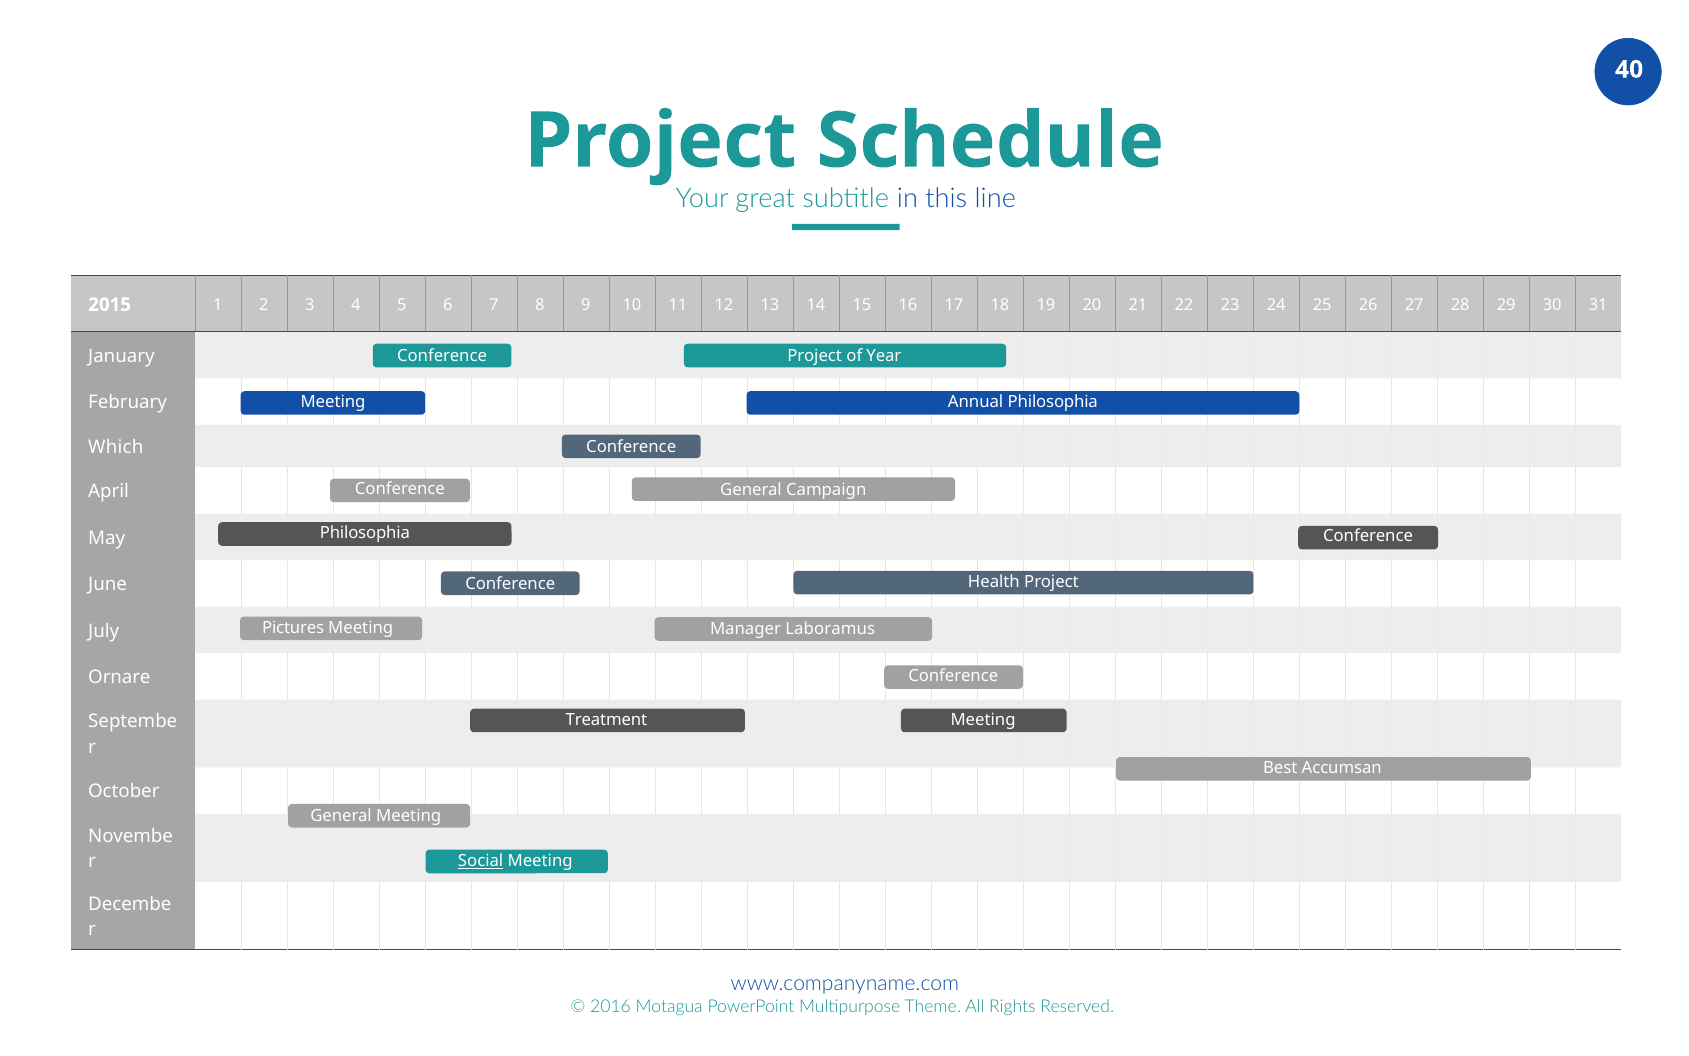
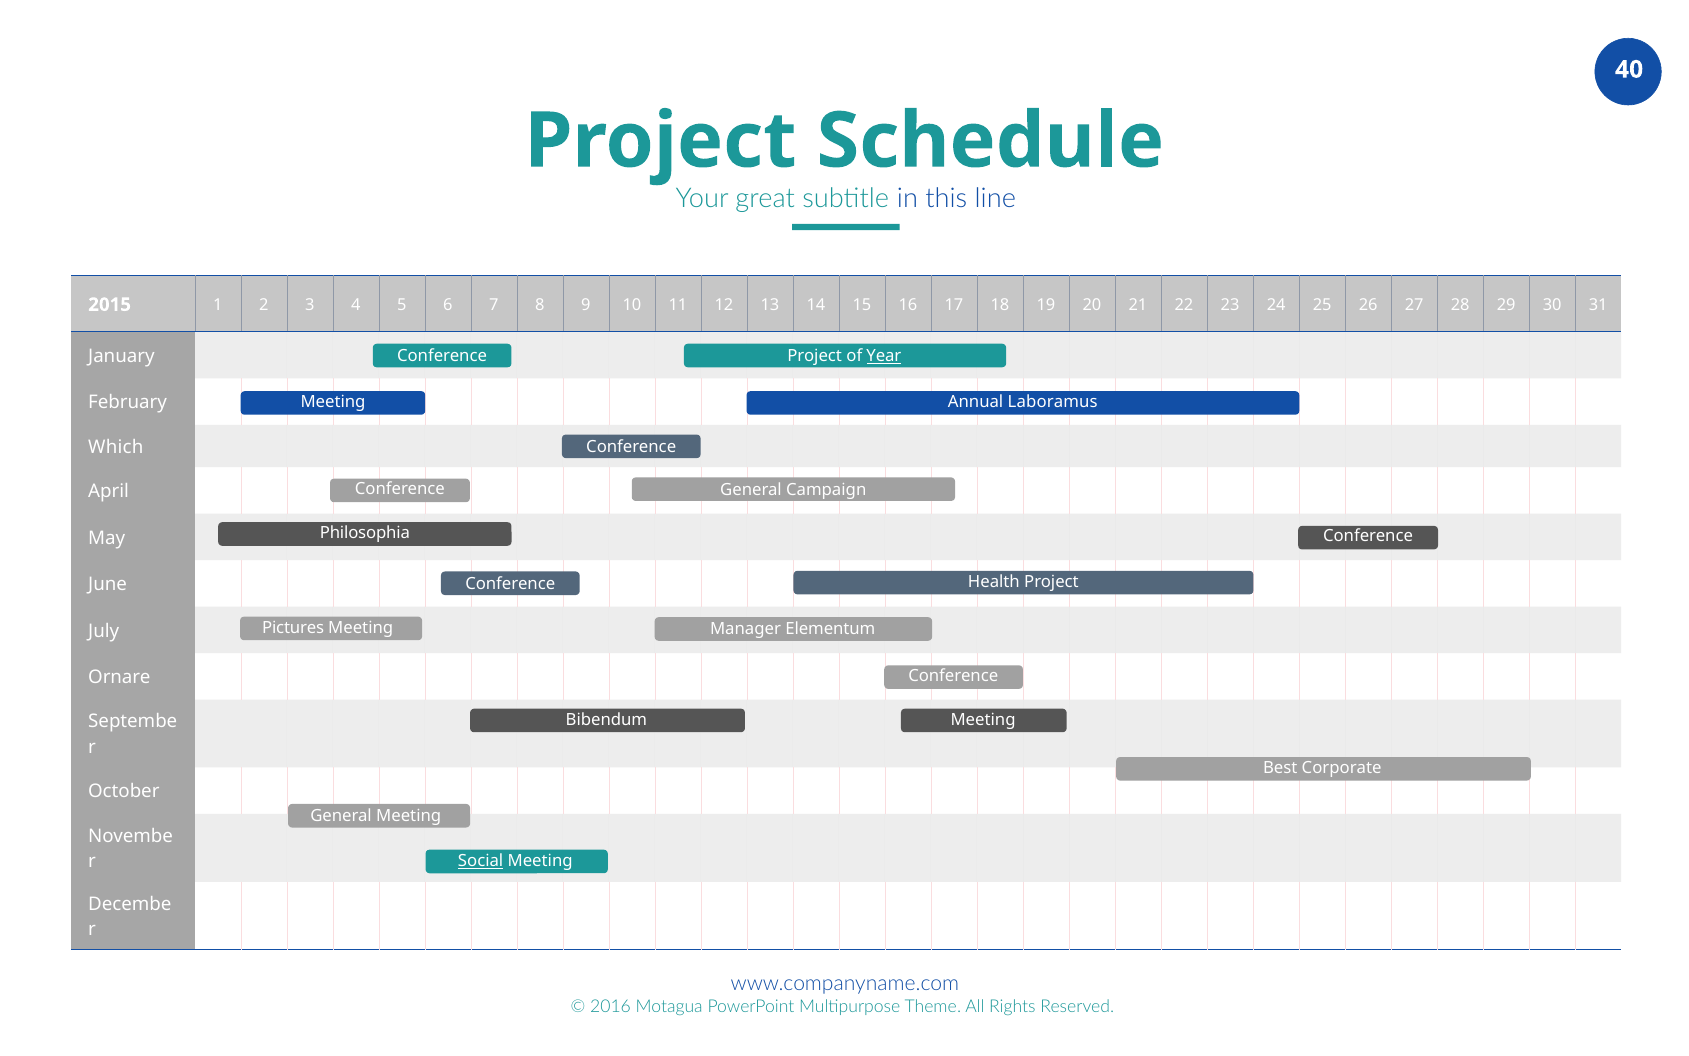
Year underline: none -> present (884, 356)
Annual Philosophia: Philosophia -> Laboramus (1053, 402)
Laboramus: Laboramus -> Elementum (830, 629)
Treatment: Treatment -> Bibendum (606, 720)
Accumsan: Accumsan -> Corporate (1342, 768)
